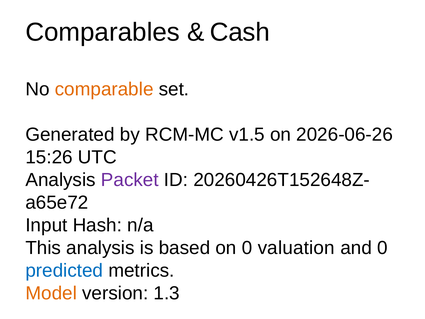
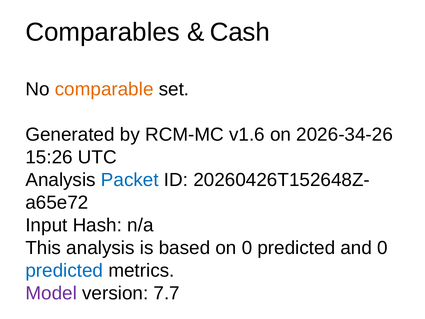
v1.5: v1.5 -> v1.6 (247, 134)
2026-06-26: 2026-06-26 -> 2026-34-26 (345, 134)
Packet colour: purple -> blue (130, 180)
on 0 valuation: valuation -> predicted (296, 248)
Model colour: orange -> purple (51, 293)
1.3: 1.3 -> 7.7 (167, 293)
